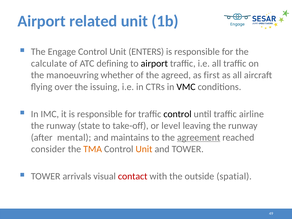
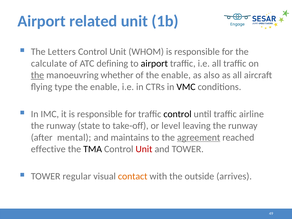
Engage: Engage -> Letters (62, 52)
ENTERS: ENTERS -> WHOM (146, 52)
the underline: none -> present (37, 75)
of the agreed: agreed -> enable (176, 75)
first: first -> also (212, 75)
over: over -> type (63, 87)
issuing: issuing -> enable (105, 87)
consider: consider -> effective (48, 149)
TMA colour: orange -> black (93, 149)
Unit colour: orange -> red (144, 149)
arrivals: arrivals -> regular (77, 176)
contact colour: red -> orange (133, 176)
spatial: spatial -> arrives (234, 176)
